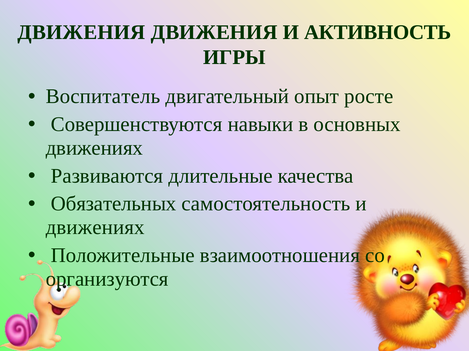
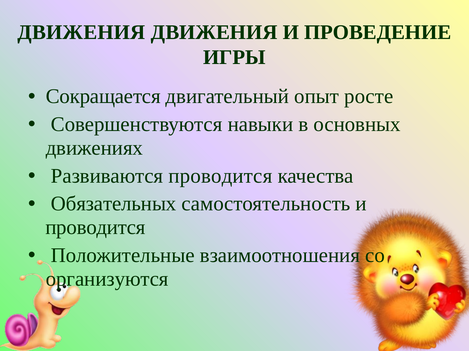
АКТИВНОСТЬ: АКТИВНОСТЬ -> ПРОВЕДЕНИЕ (378, 32)
Воспитатель: Воспитатель -> Сокращается (103, 97)
Развиваются длительные: длительные -> проводится (220, 176)
движениях: движениях -> проводится (95, 228)
